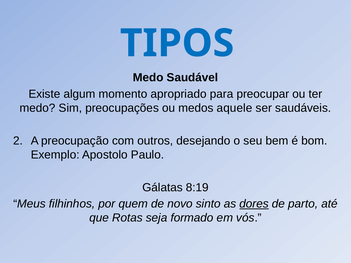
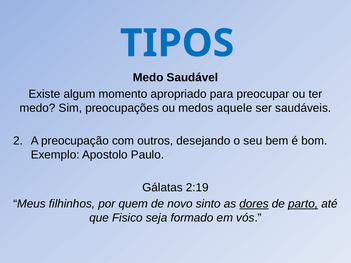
8:19: 8:19 -> 2:19 (197, 188)
parto underline: none -> present (303, 204)
Rotas: Rotas -> Fisico (127, 218)
